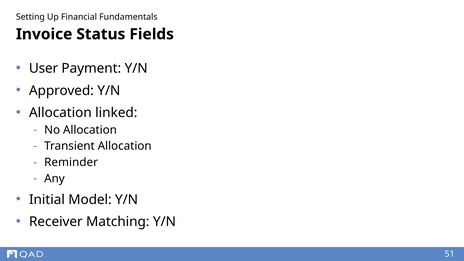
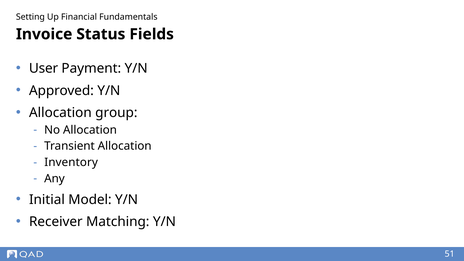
linked: linked -> group (116, 113)
Reminder: Reminder -> Inventory (71, 162)
